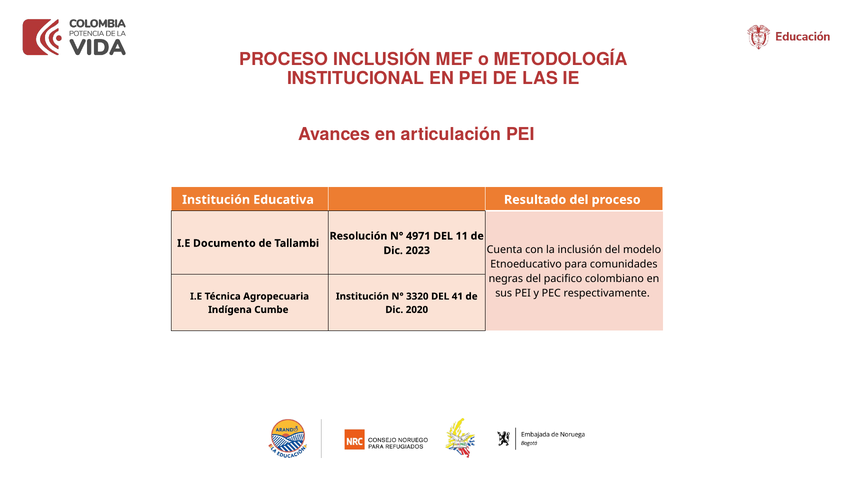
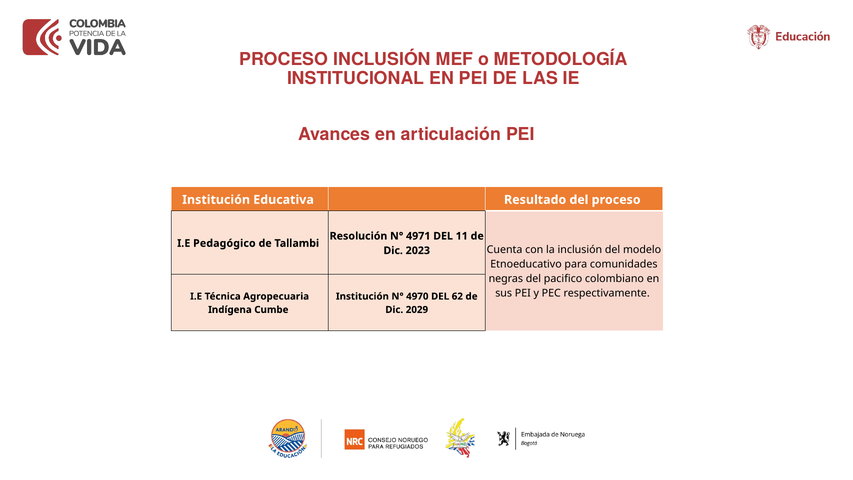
Documento: Documento -> Pedagógico (224, 243)
3320: 3320 -> 4970 (417, 296)
41: 41 -> 62 (457, 296)
2020: 2020 -> 2029 (417, 310)
